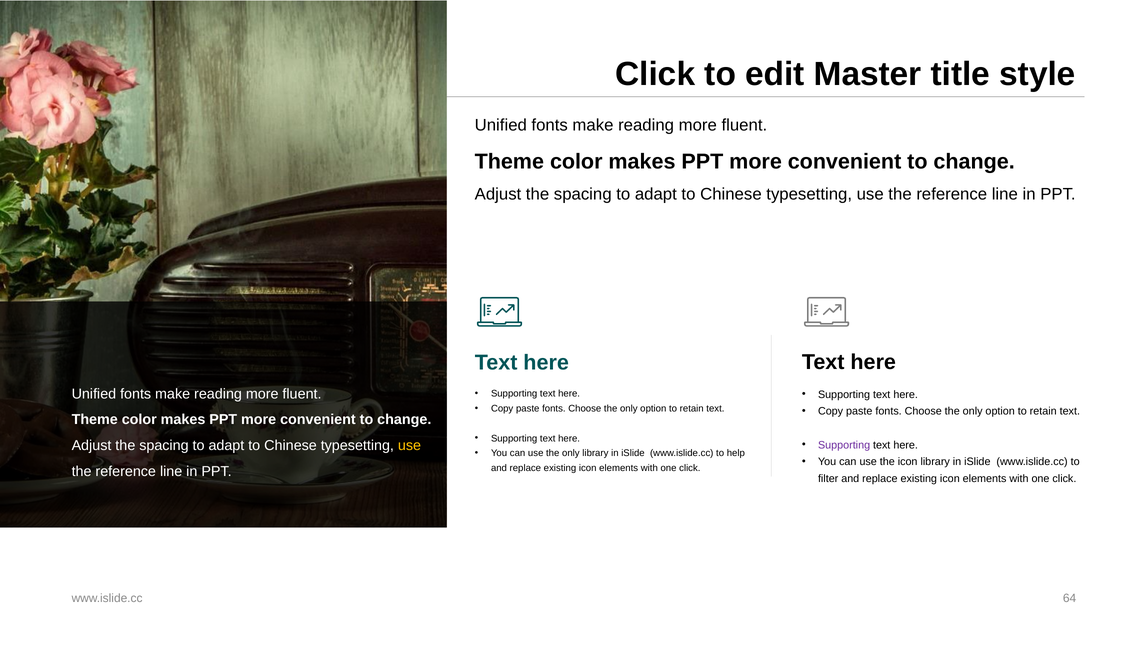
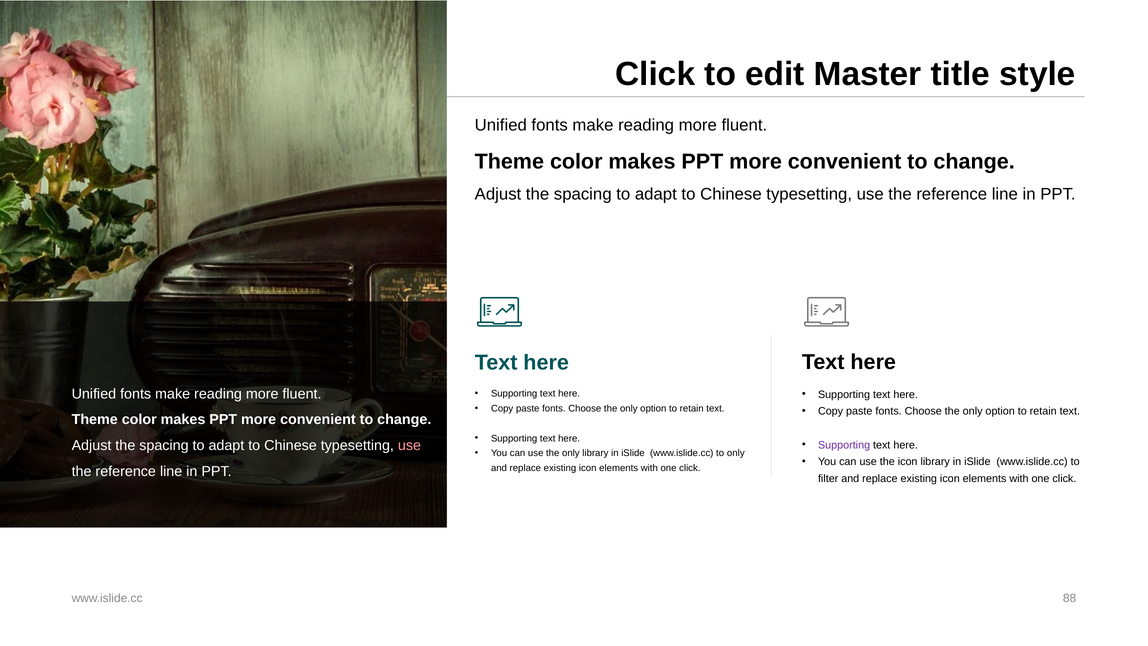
use colour: yellow -> pink (410, 445)
to help: help -> only (736, 453)
64: 64 -> 88 (1070, 598)
